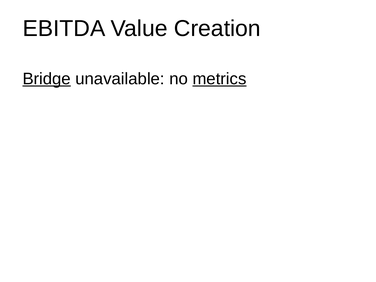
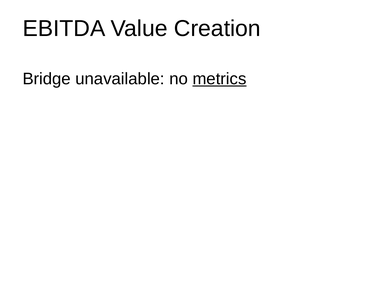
Bridge underline: present -> none (47, 79)
